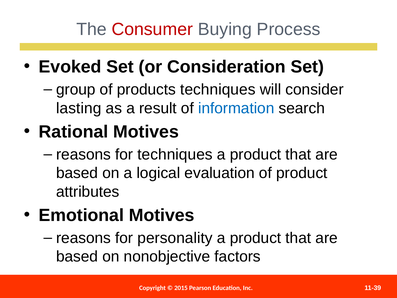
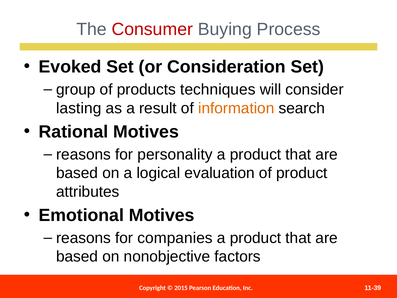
information colour: blue -> orange (236, 108)
for techniques: techniques -> personality (175, 154)
personality: personality -> companies (175, 238)
